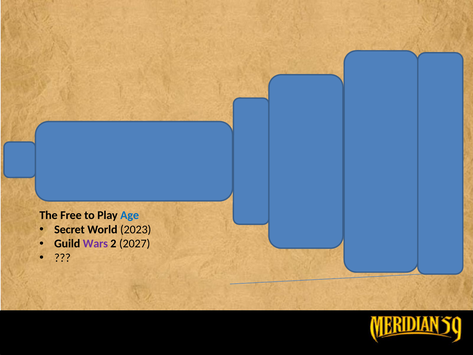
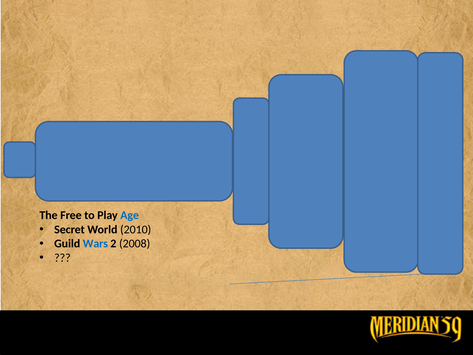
2023: 2023 -> 2010 (136, 229)
Wars colour: purple -> blue (95, 244)
2027: 2027 -> 2008 (135, 244)
